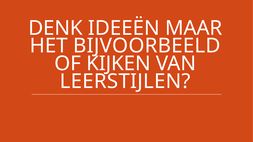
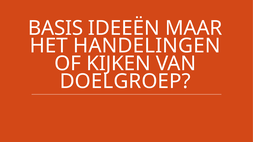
DENK: DENK -> BASIS (56, 28)
BIJVOORBEELD: BIJVOORBEELD -> HANDELINGEN (147, 46)
LEERSTIJLEN: LEERSTIJLEN -> DOELGROEP (125, 81)
